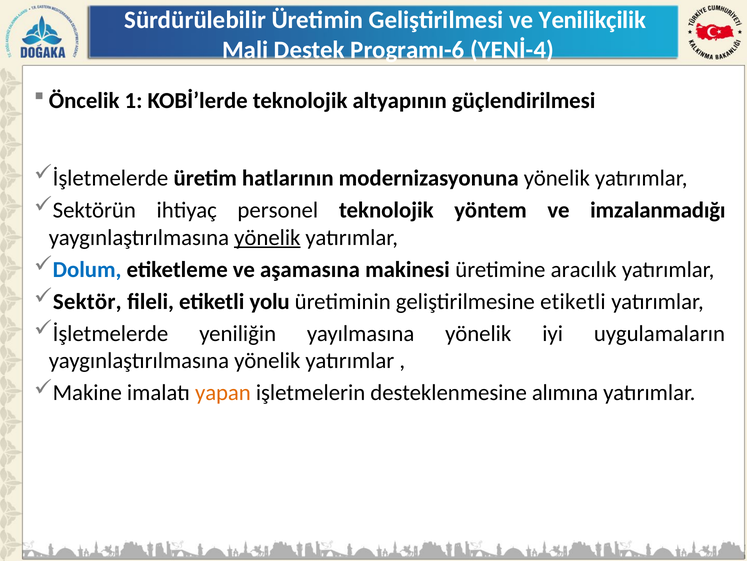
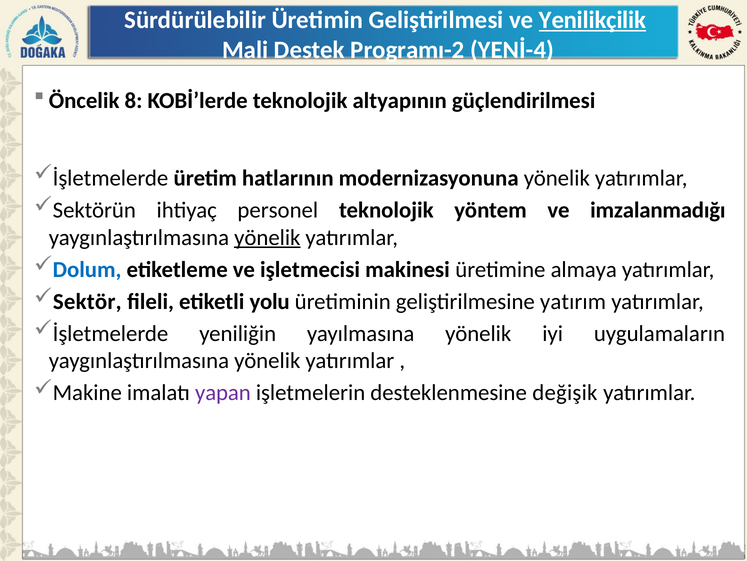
Yenilikçilik underline: none -> present (592, 20)
Programı-6: Programı-6 -> Programı-2 (407, 50)
1: 1 -> 8 (134, 100)
aşamasına: aşamasına -> işletmecisi (310, 269)
aracılık: aracılık -> almaya (584, 269)
geliştirilmesine etiketli: etiketli -> yatırım (573, 301)
yapan colour: orange -> purple (223, 392)
alımına: alımına -> değişik (565, 392)
